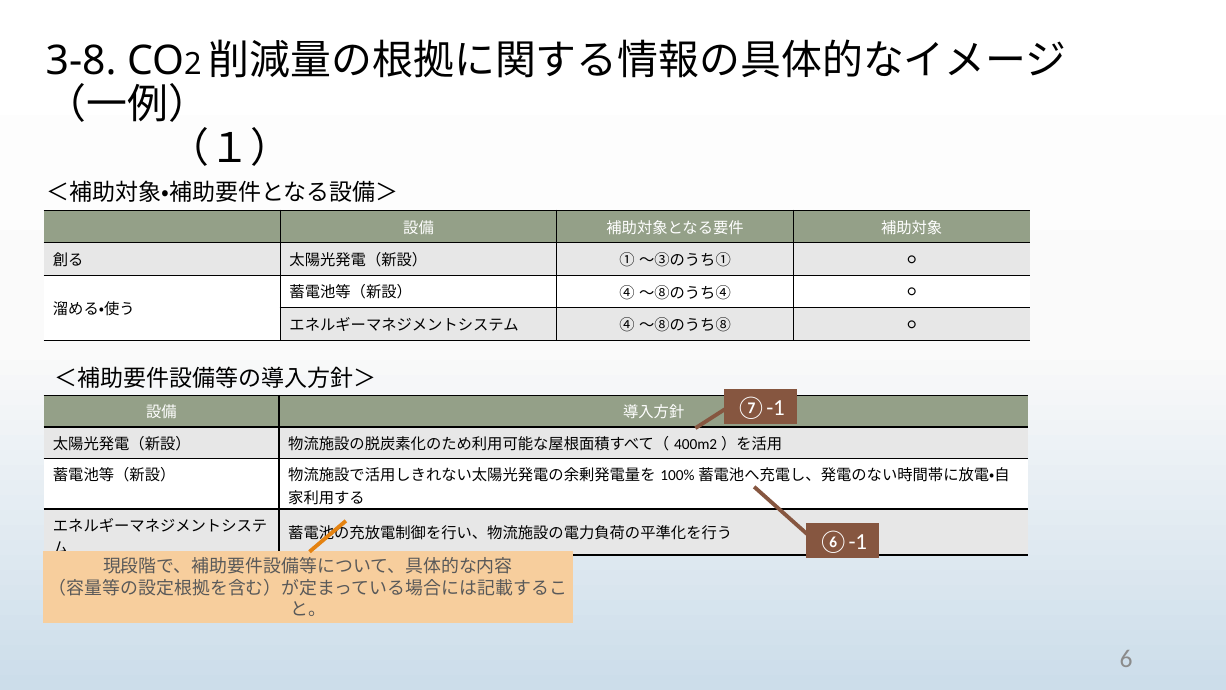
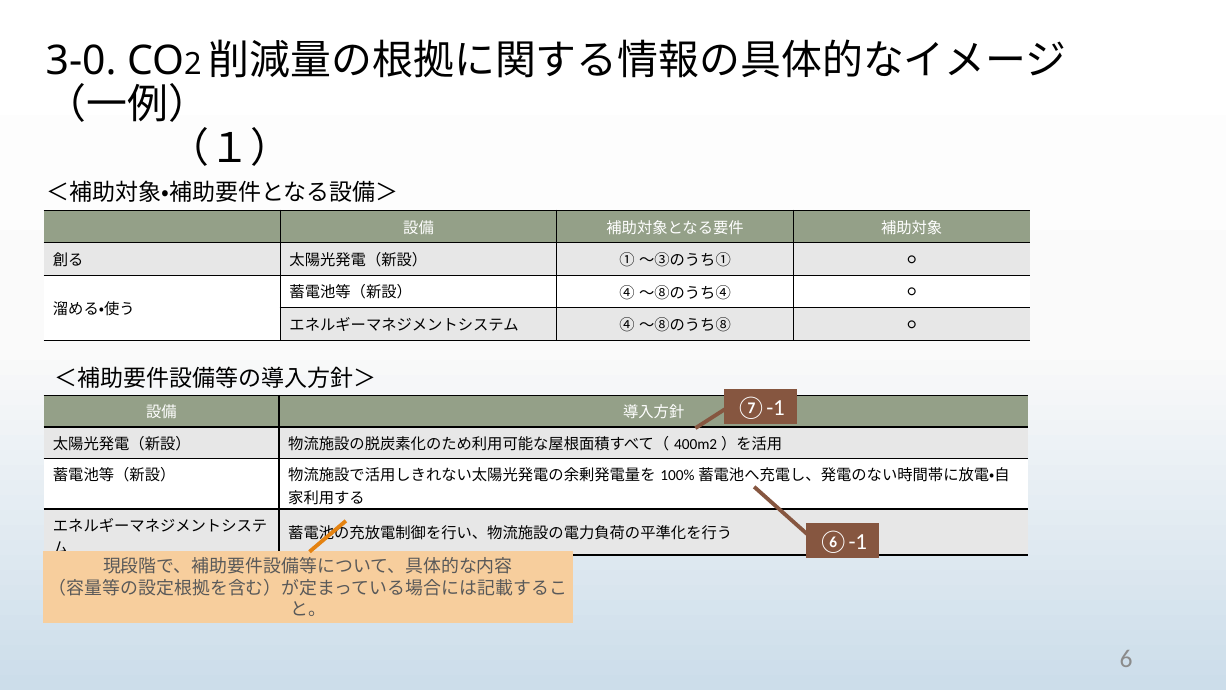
3-8: 3-8 -> 3-0 (81, 61)
